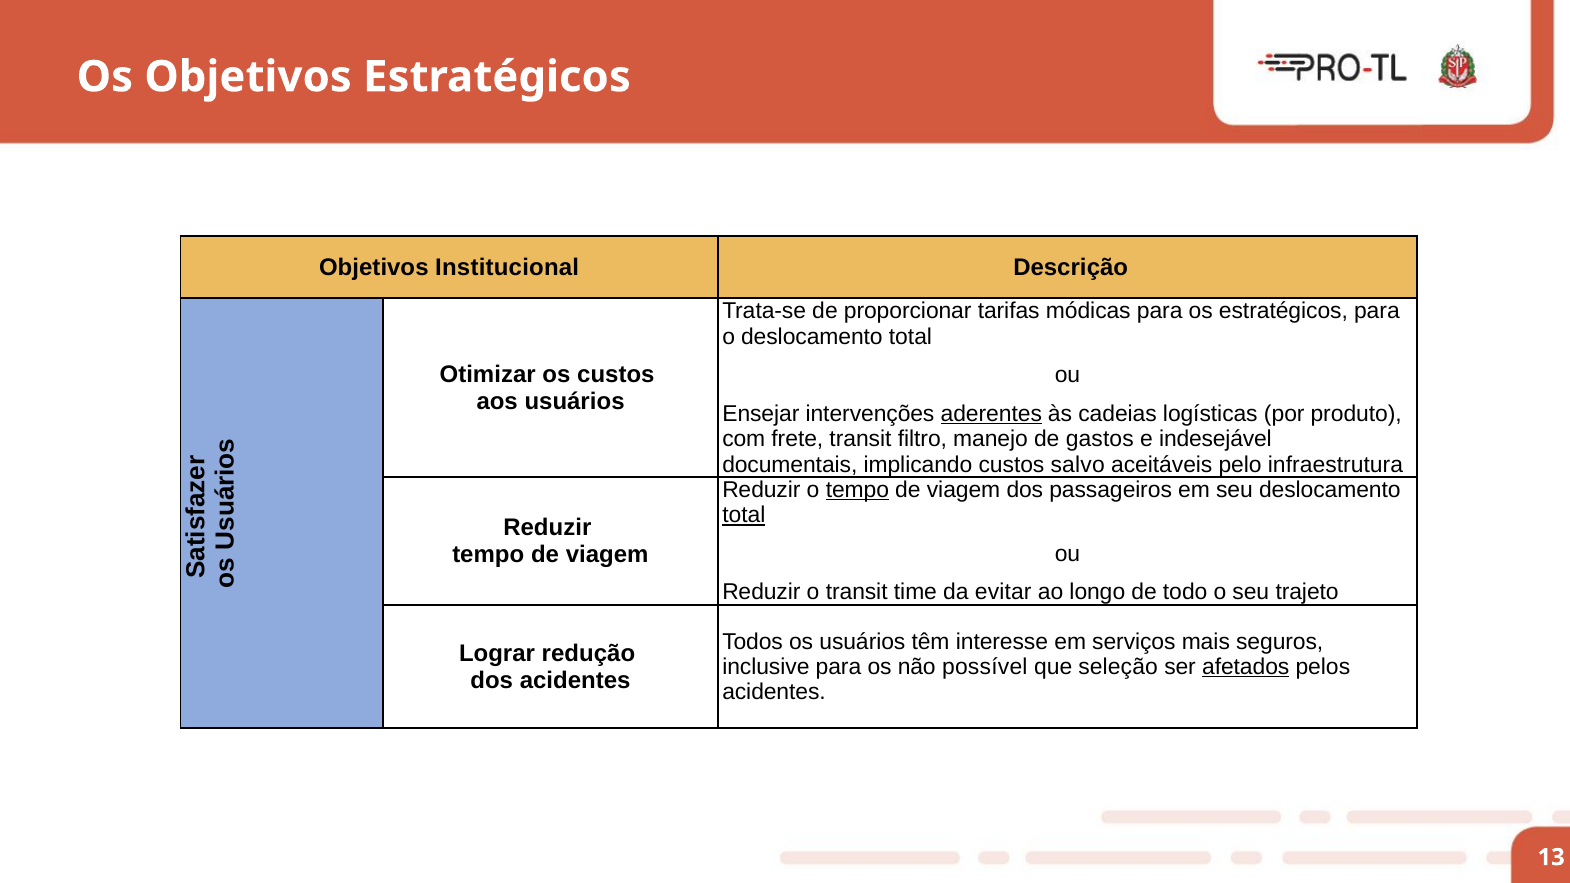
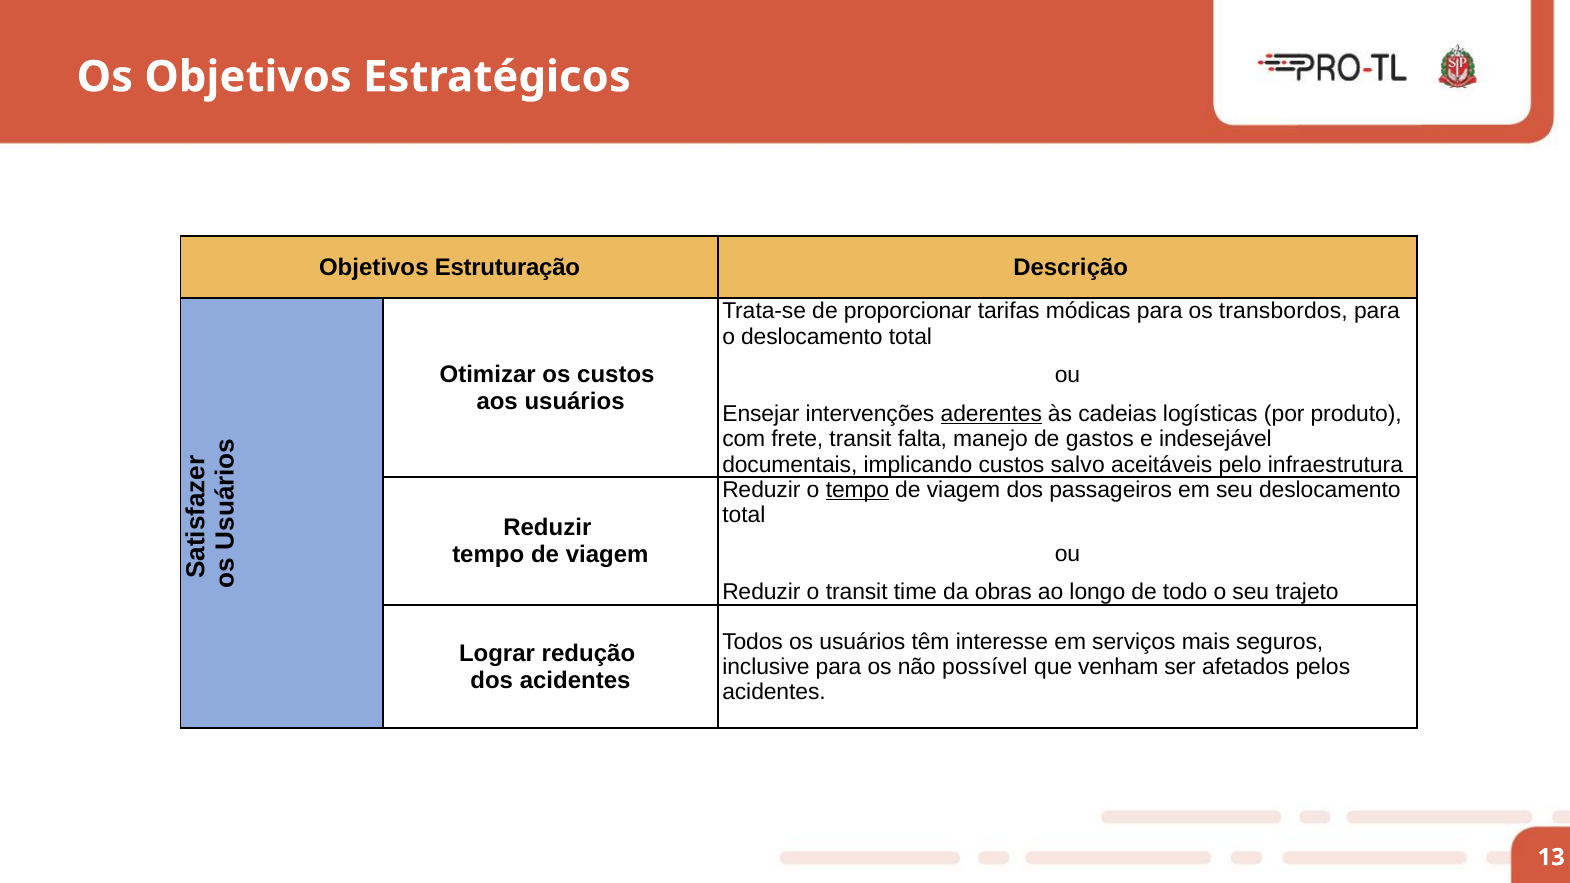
Institucional: Institucional -> Estruturação (507, 268)
os estratégicos: estratégicos -> transbordos (1283, 311)
filtro: filtro -> falta (922, 439)
total underline: present -> none (744, 515)
evitar: evitar -> obras (1003, 592)
seleção: seleção -> venham (1118, 667)
afetados underline: present -> none (1246, 667)
